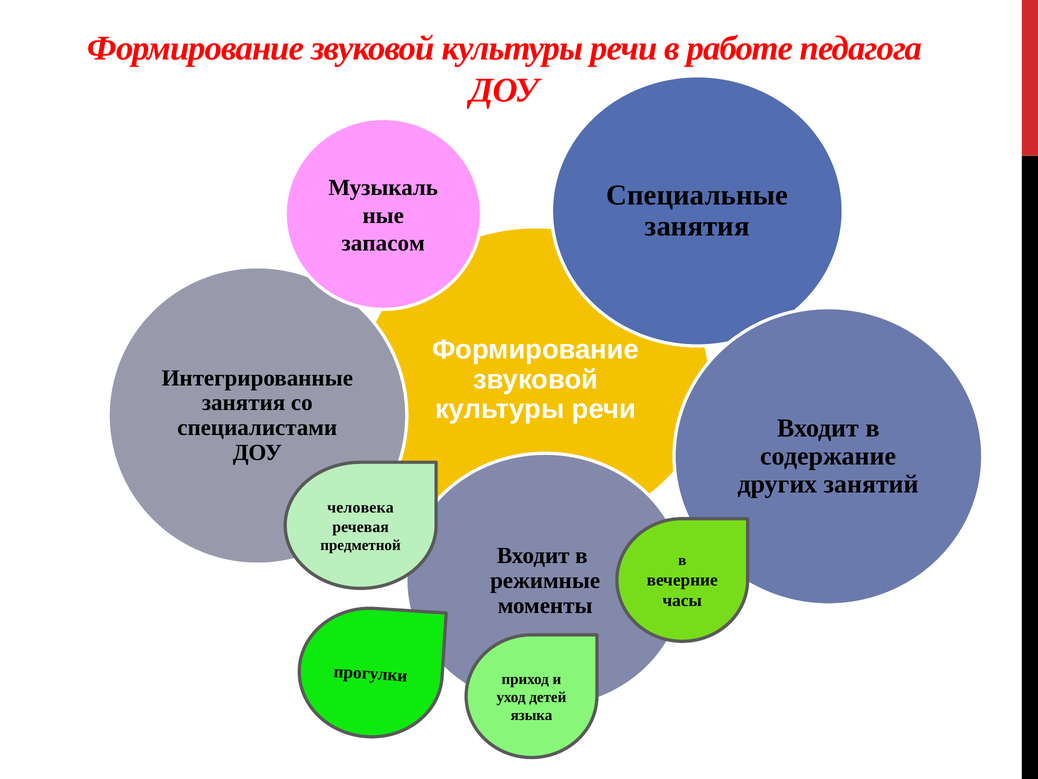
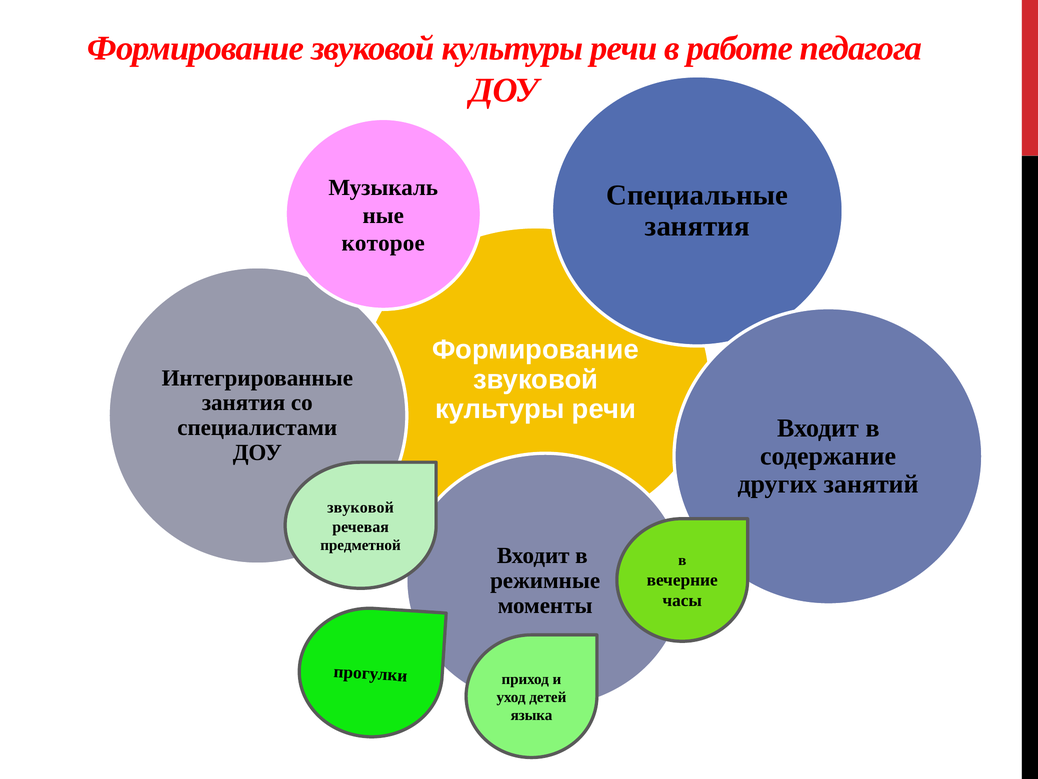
запасом: запасом -> которое (383, 243)
человека: человека -> звуковой (360, 507)
